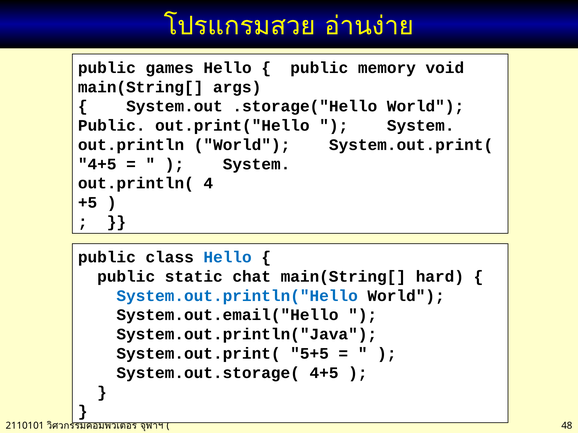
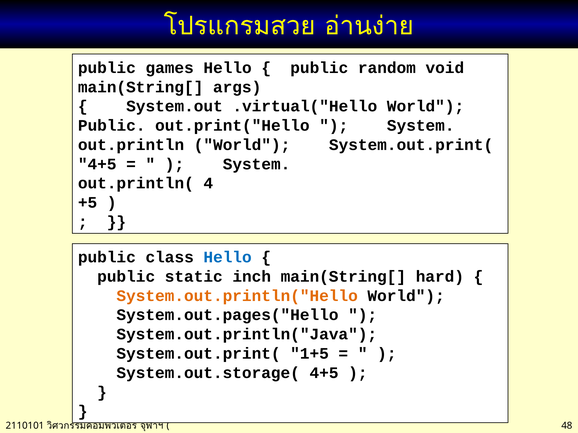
memory: memory -> random (387, 68)
.storage("Hello: .storage("Hello -> .virtual("Hello (305, 106)
chat: chat -> inch (252, 277)
System.out.println("Hello colour: blue -> orange (237, 296)
System.out.email("Hello: System.out.email("Hello -> System.out.pages("Hello (227, 315)
5+5: 5+5 -> 1+5 (310, 354)
